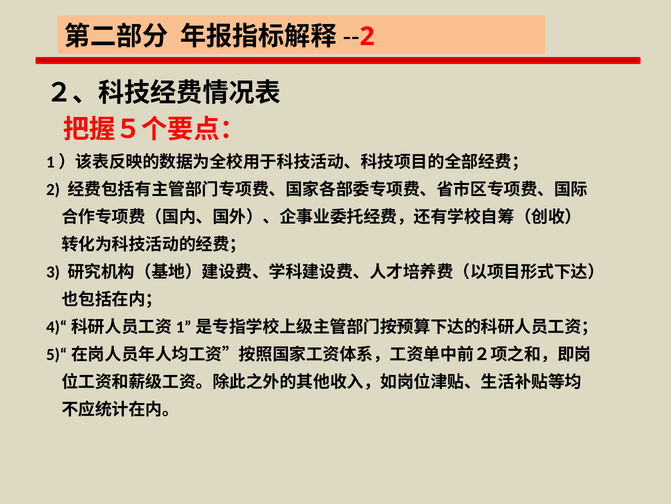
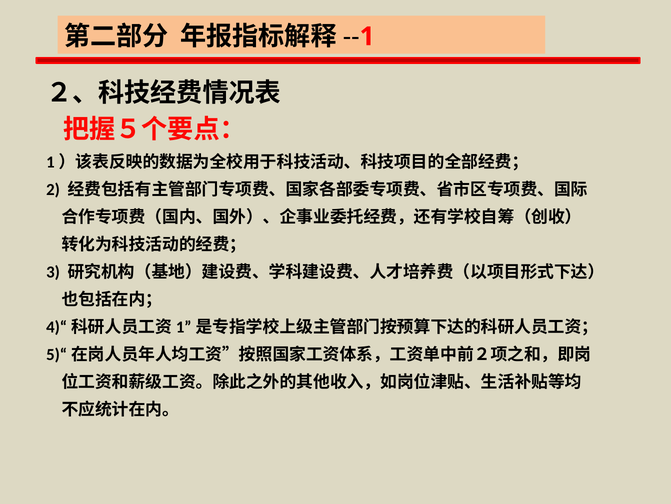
2: 2 -> 1 (367, 36)
